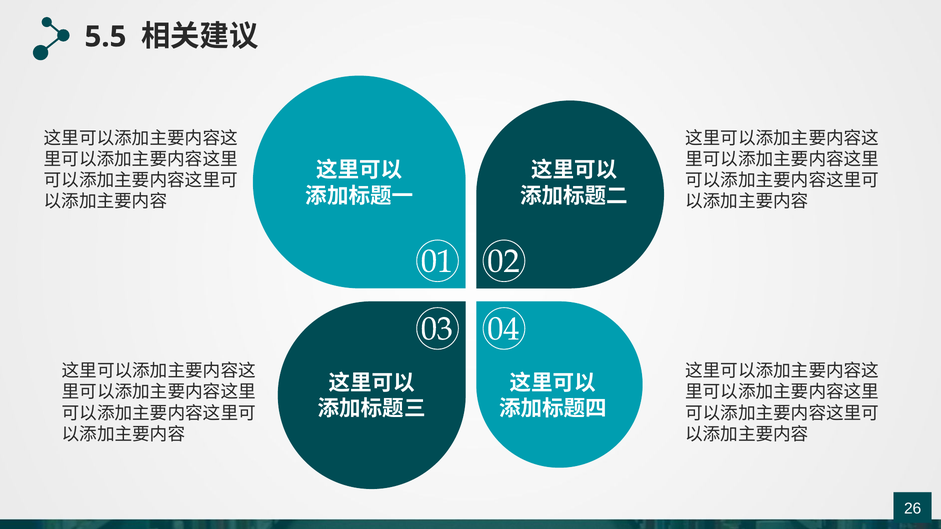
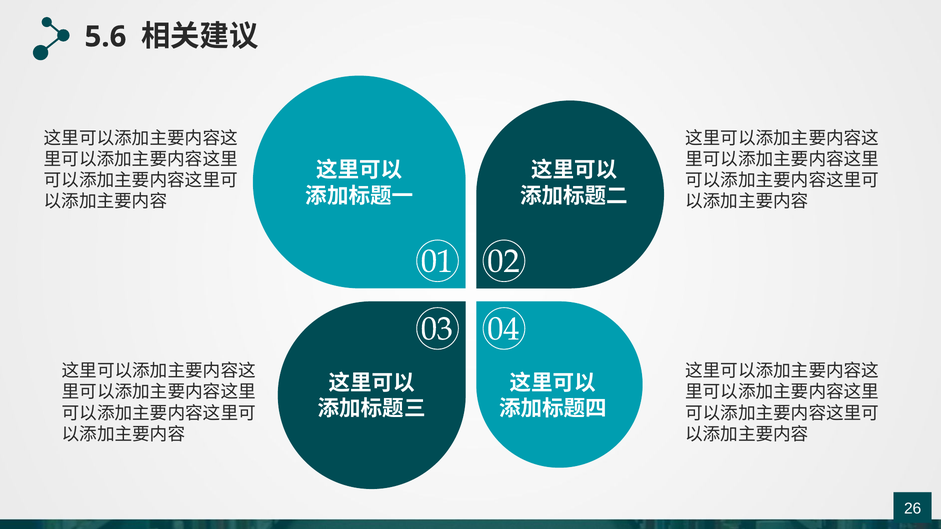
5.5: 5.5 -> 5.6 (105, 37)
